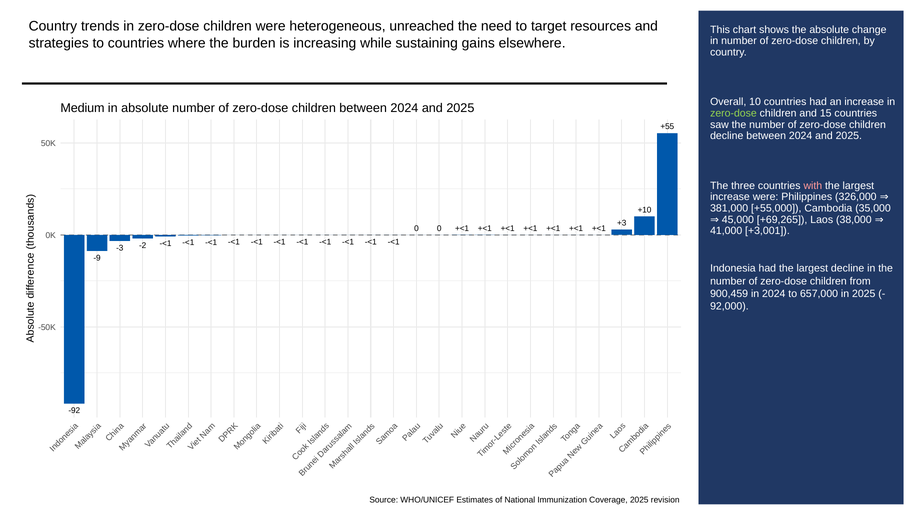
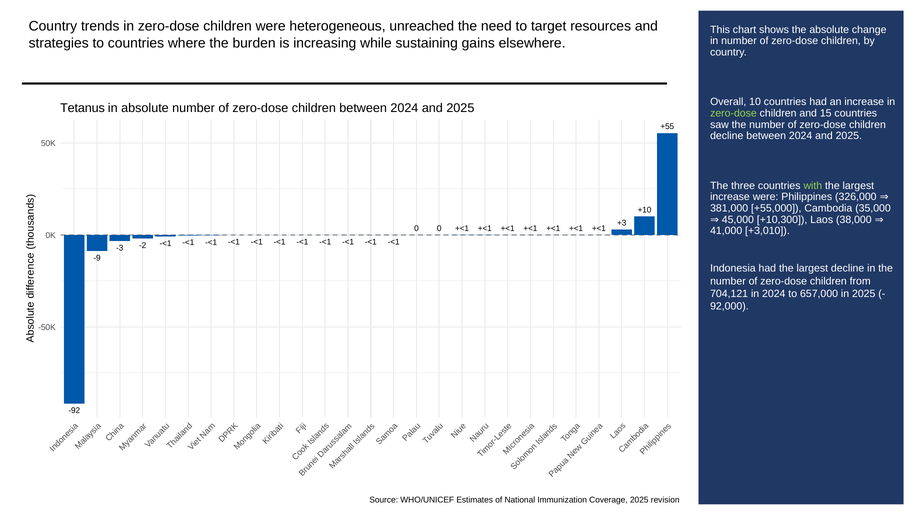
Medium: Medium -> Tetanus (82, 108)
with colour: pink -> light green (813, 186)
+69,265: +69,265 -> +10,300 (782, 219)
+3,001: +3,001 -> +3,010 (767, 231)
900,459: 900,459 -> 704,121 (729, 294)
